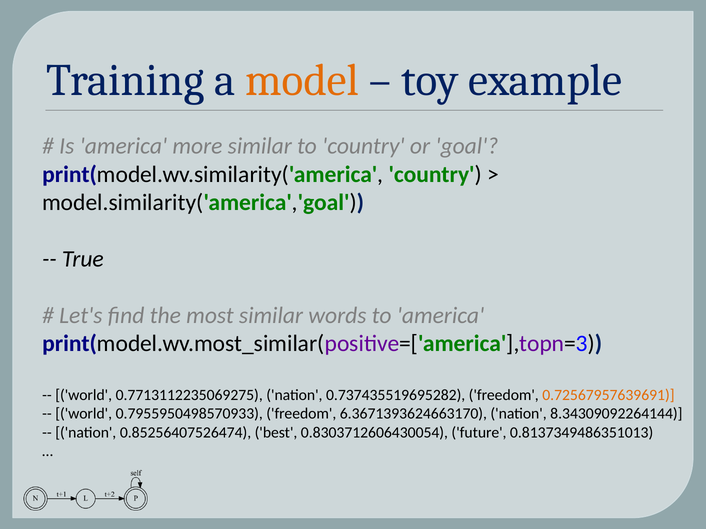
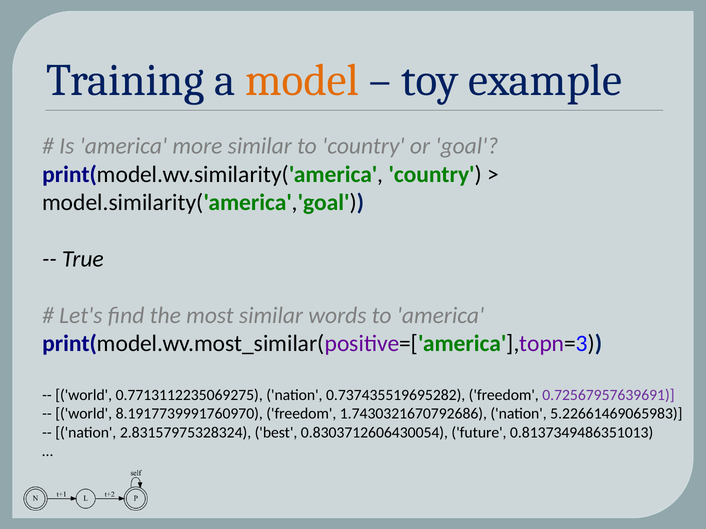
0.72567957639691 colour: orange -> purple (608, 395)
0.7955950498570933: 0.7955950498570933 -> 8.1917739991760970 (189, 414)
6.3671393624663170: 6.3671393624663170 -> 1.7430321670792686 (413, 414)
8.34309092264144: 8.34309092264144 -> 5.22661469065983 (616, 414)
0.85256407526474: 0.85256407526474 -> 2.83157975328324 (186, 433)
